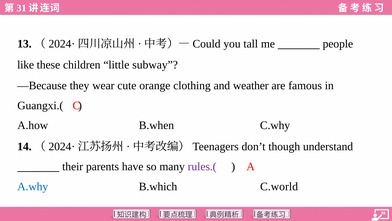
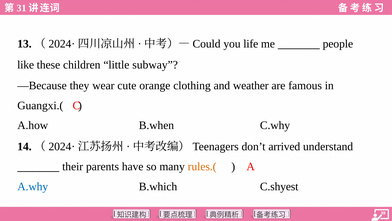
tall: tall -> life (251, 44)
though: though -> arrived (284, 146)
rules.( colour: purple -> orange (202, 166)
C.world: C.world -> C.shyest (279, 186)
